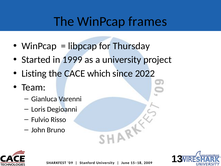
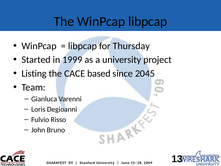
WinPcap frames: frames -> libpcap (148, 21)
which: which -> based (99, 73)
2022: 2022 -> 2045 (145, 73)
